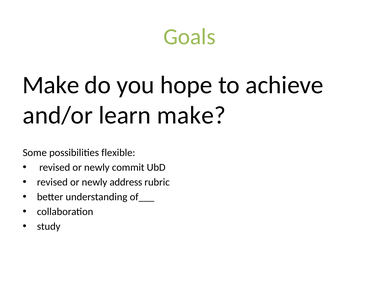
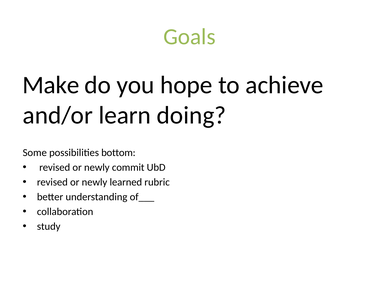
learn make: make -> doing (191, 115)
flexible: flexible -> bottom (118, 153)
address: address -> learned (126, 182)
